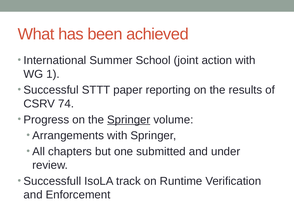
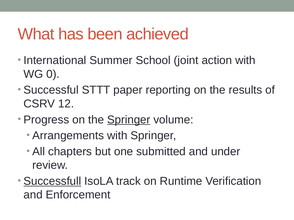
1: 1 -> 0 (53, 74)
74: 74 -> 12 (66, 104)
Successfull underline: none -> present (52, 182)
